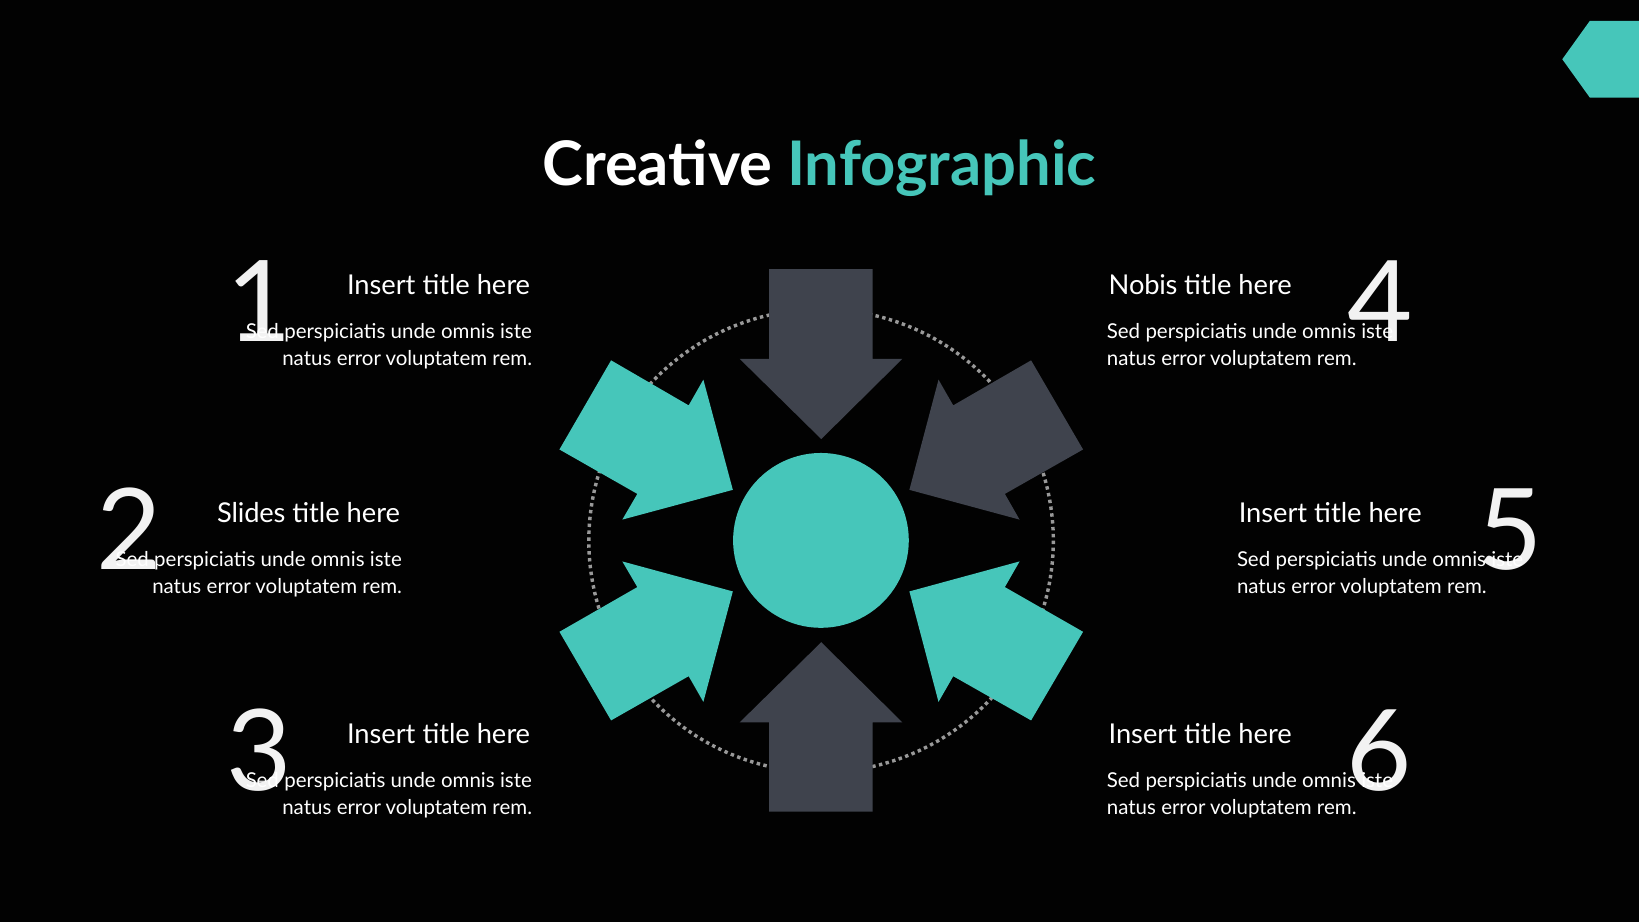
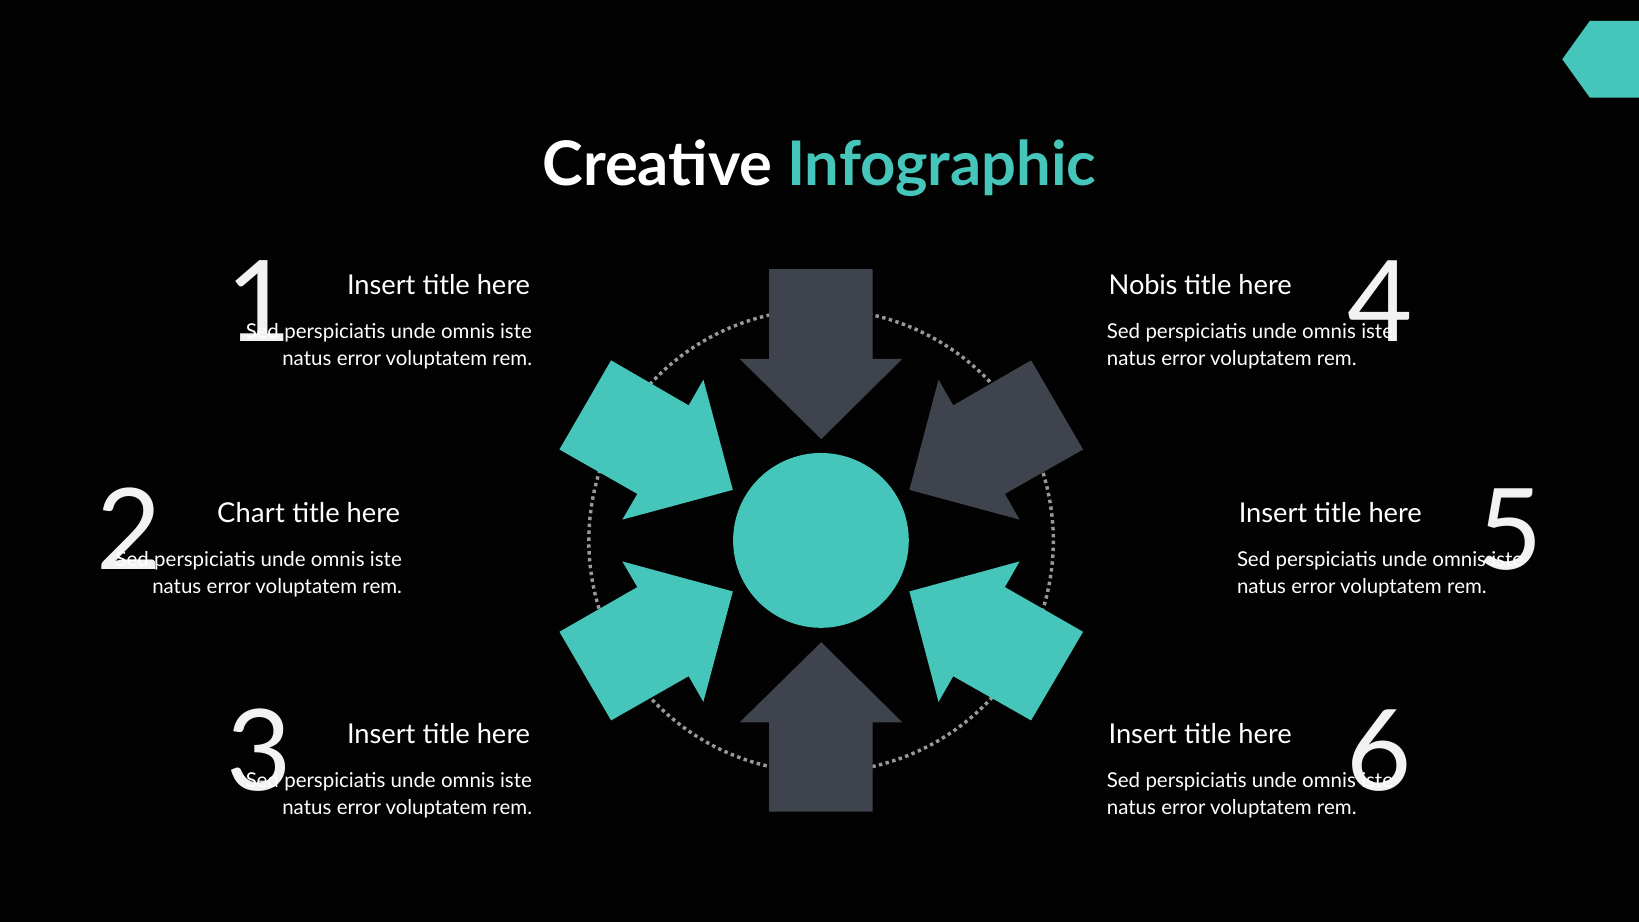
Slides: Slides -> Chart (251, 513)
